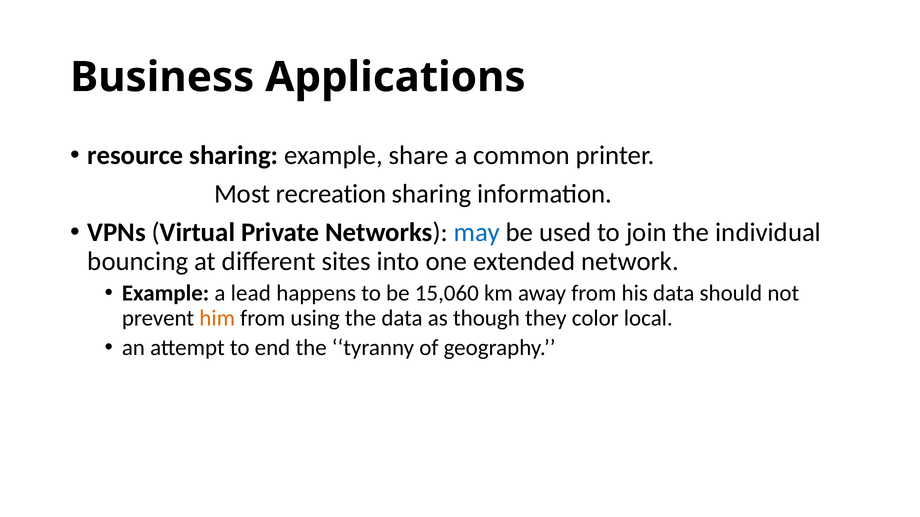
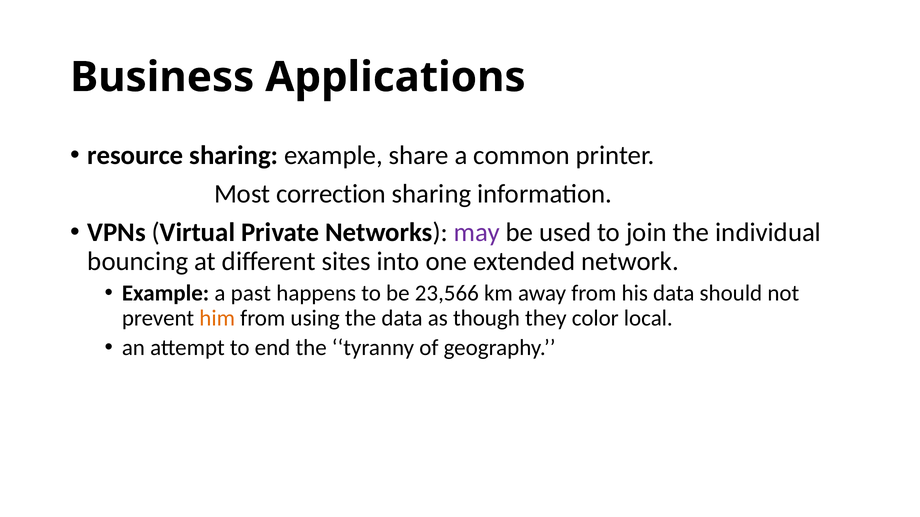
recreation: recreation -> correction (331, 194)
may colour: blue -> purple (477, 233)
lead: lead -> past (251, 293)
15,060: 15,060 -> 23,566 (447, 293)
